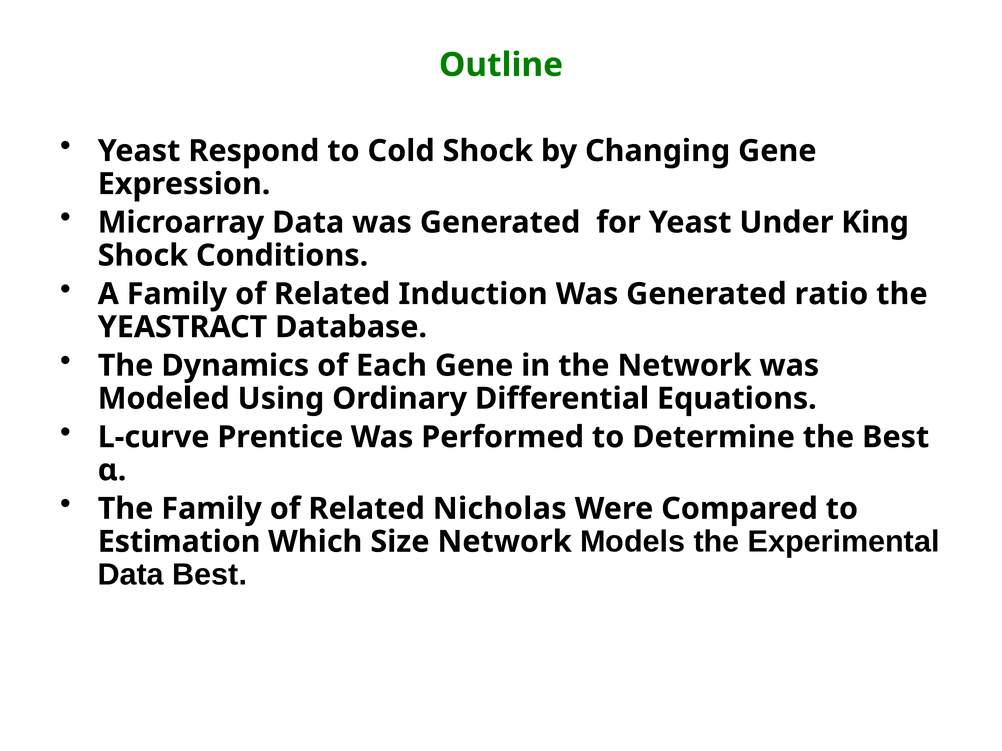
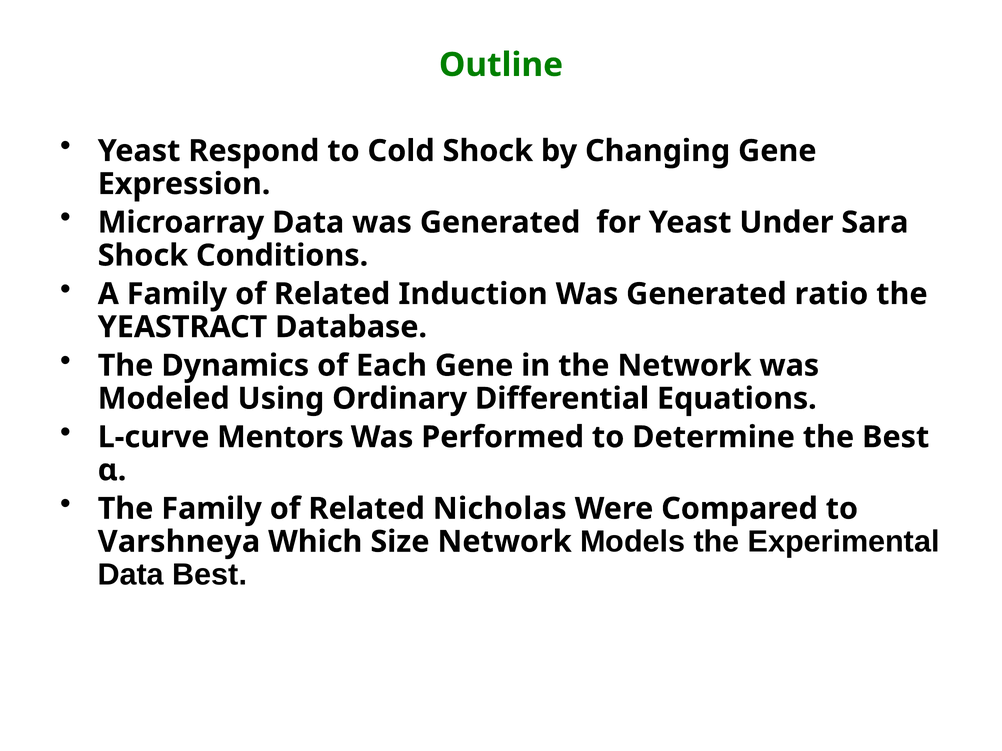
King: King -> Sara (875, 223)
Prentice: Prentice -> Mentors (280, 437)
Estimation: Estimation -> Varshneya (179, 542)
